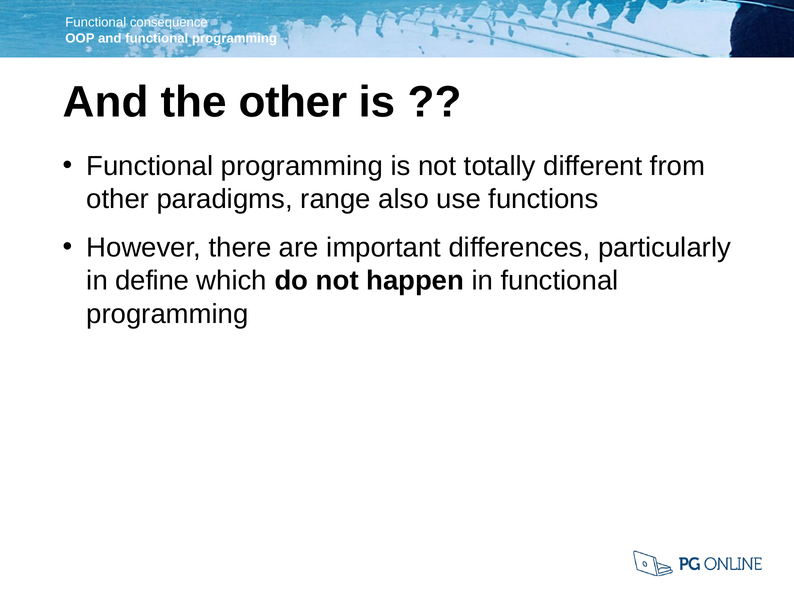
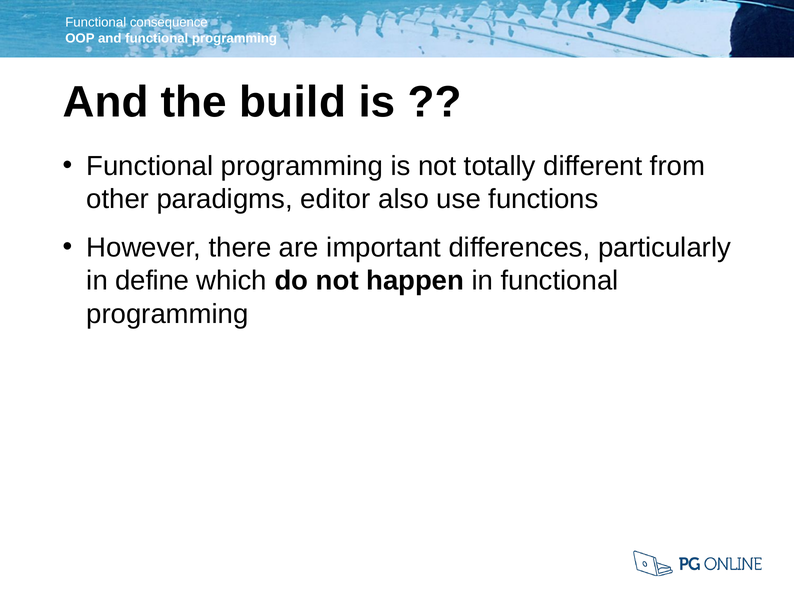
the other: other -> build (293, 102)
range: range -> editor (335, 200)
